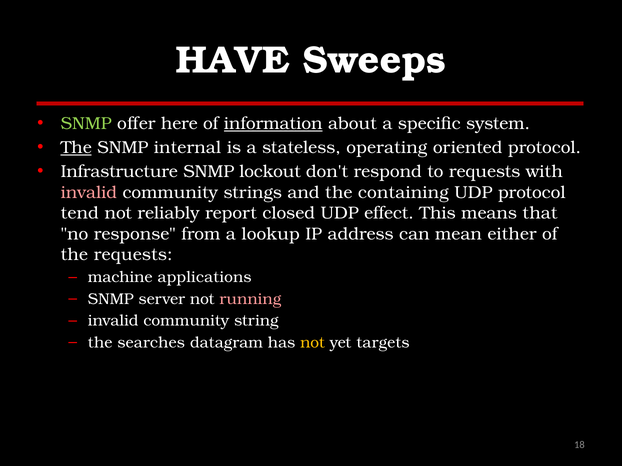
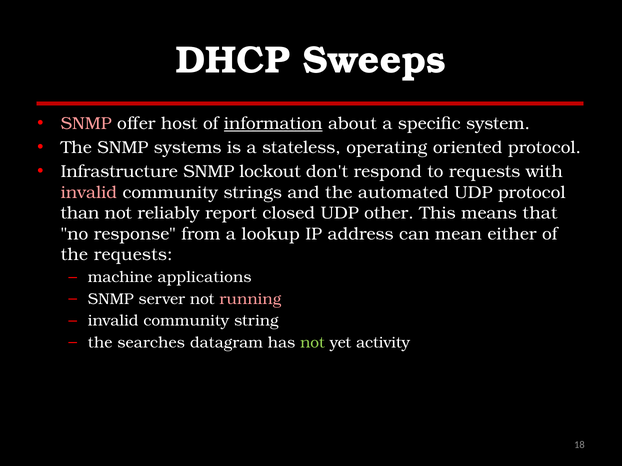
HAVE: HAVE -> DHCP (233, 60)
SNMP colour: light green -> pink (86, 124)
here: here -> host (179, 124)
The underline: present -> none (76, 148)
internal: internal -> systems (188, 148)
containing: containing -> automated (403, 193)
tend: tend -> than (80, 213)
effect: effect -> other (389, 213)
not colour: yellow -> light green (313, 343)
targets: targets -> activity (383, 343)
